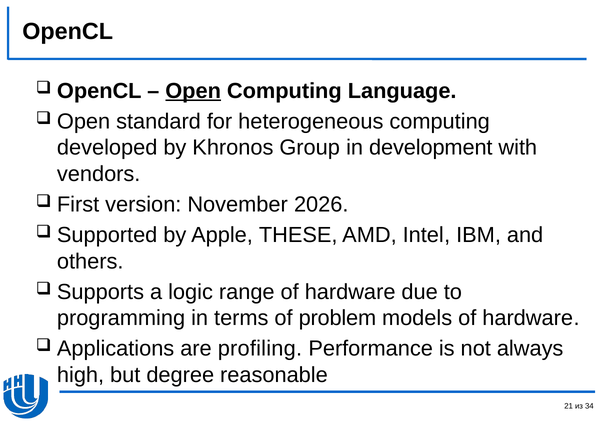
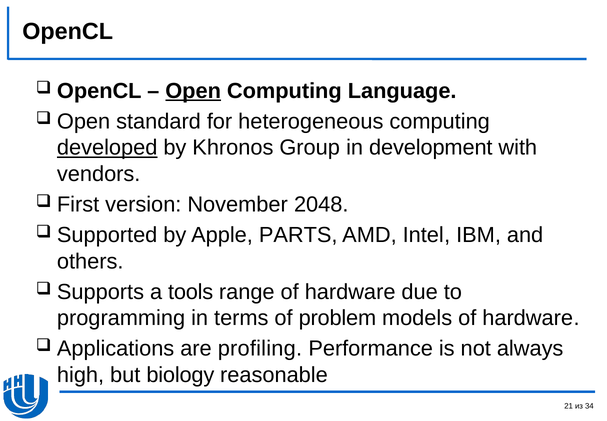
developed underline: none -> present (107, 148)
2026: 2026 -> 2048 (321, 204)
THESE: THESE -> PARTS (298, 235)
logic: logic -> tools (191, 292)
degree: degree -> biology (180, 374)
